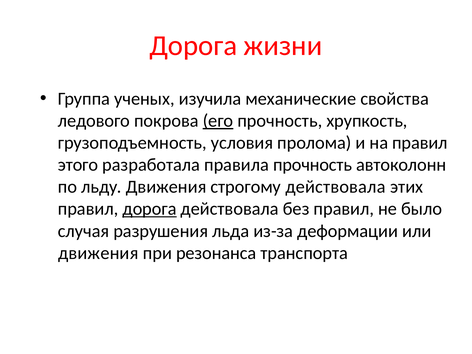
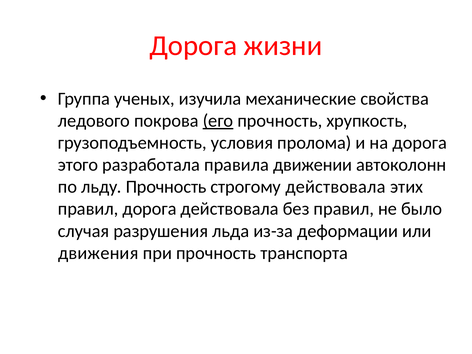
на правил: правил -> дорога (420, 143)
правила прочность: прочность -> движении (313, 165)
льду Движения: Движения -> Прочность (166, 187)
дорога underline: present -> none (150, 209)
при резонанса: резонанса -> прочность (216, 253)
